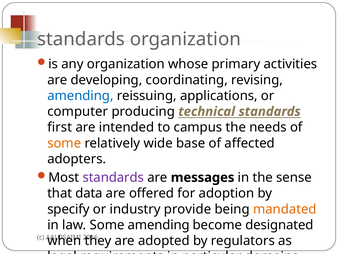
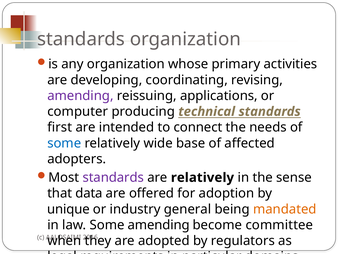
amending colour: blue -> purple (80, 96)
campus: campus -> connect (198, 127)
some colour: orange -> blue (64, 143)
are messages: messages -> relatively (202, 177)
specify: specify -> unique (68, 209)
provide: provide -> general (188, 209)
designated: designated -> committee (279, 225)
